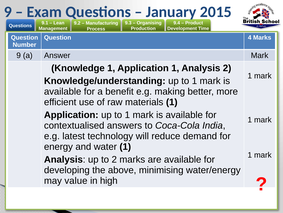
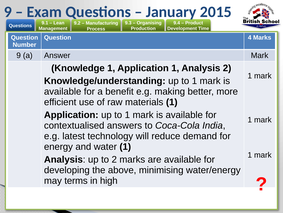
value: value -> terms (76, 180)
